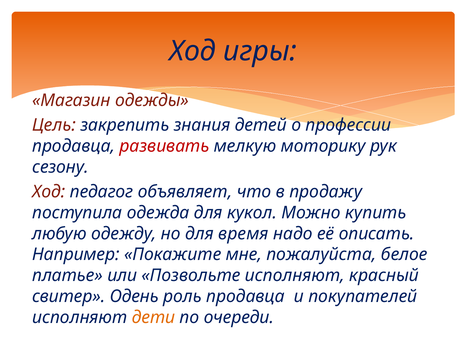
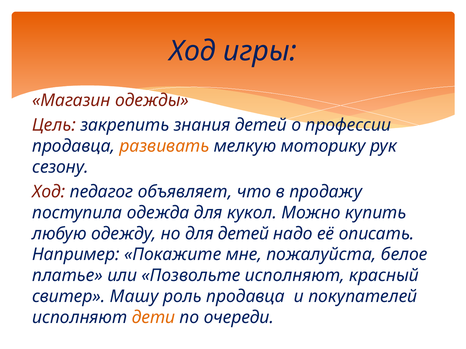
развивать colour: red -> orange (165, 146)
для время: время -> детей (244, 234)
Одень: Одень -> Машу (134, 297)
